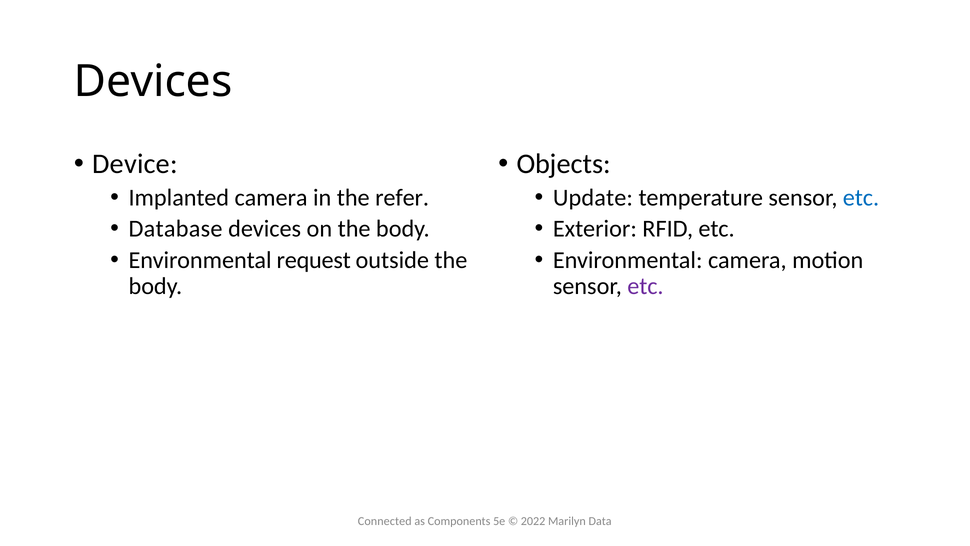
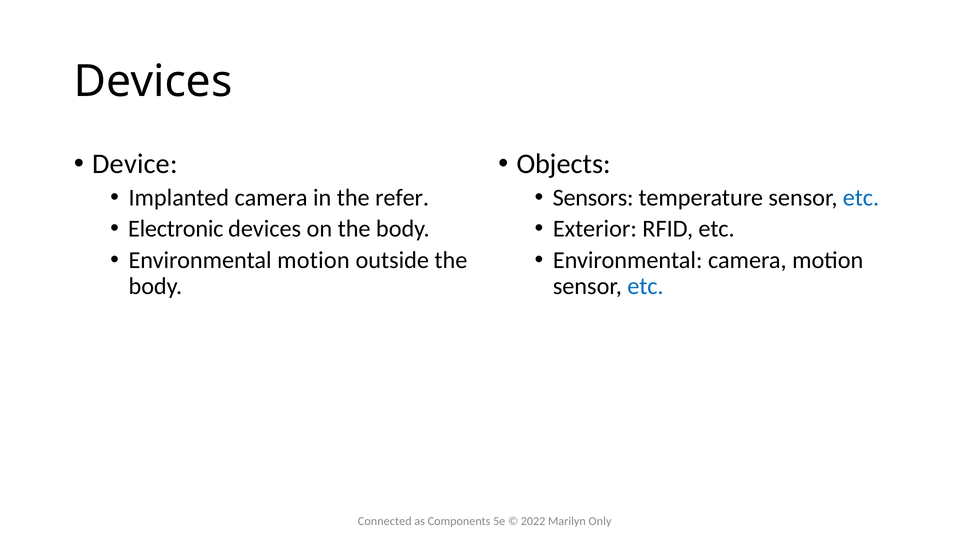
Update: Update -> Sensors (593, 197)
Database: Database -> Electronic (176, 229)
Environmental request: request -> motion (313, 260)
etc colour: purple -> blue (645, 286)
Data: Data -> Only (600, 521)
